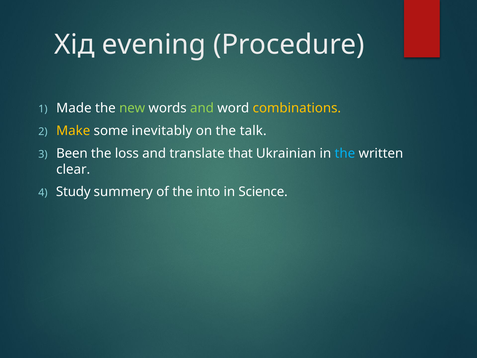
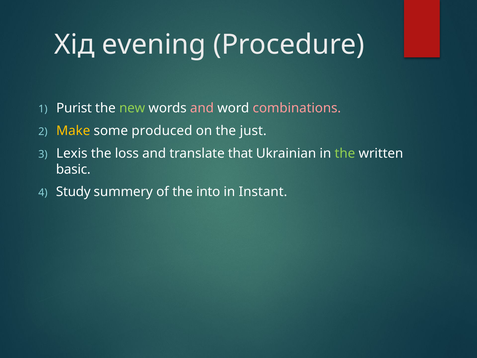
Made: Made -> Purist (74, 108)
and colour: light green -> pink (202, 108)
combinations colour: yellow -> pink (297, 108)
inevitably: inevitably -> produced (162, 131)
talk: talk -> just (253, 131)
Been: Been -> Lexis (72, 153)
the colour: light blue -> light green (345, 153)
clear: clear -> basic (73, 169)
Science: Science -> Instant (263, 192)
